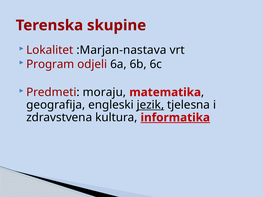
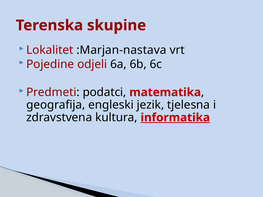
Program: Program -> Pojedine (50, 64)
moraju: moraju -> podatci (104, 92)
jezik underline: present -> none (150, 105)
